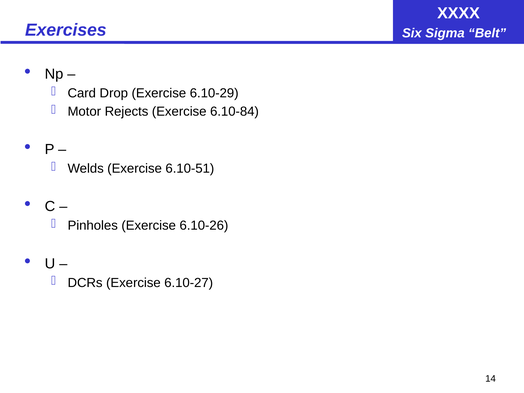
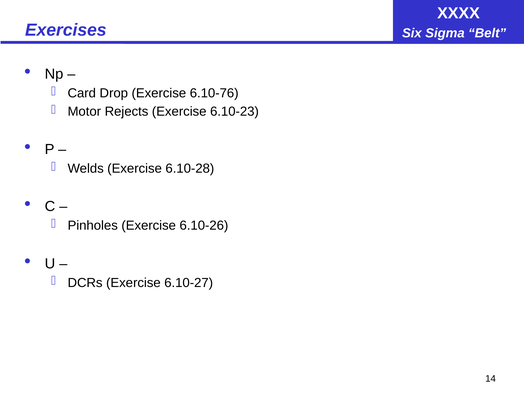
6.10-29: 6.10-29 -> 6.10-76 (214, 93)
6.10-84: 6.10-84 -> 6.10-23 (234, 112)
6.10-51: 6.10-51 -> 6.10-28 (190, 169)
